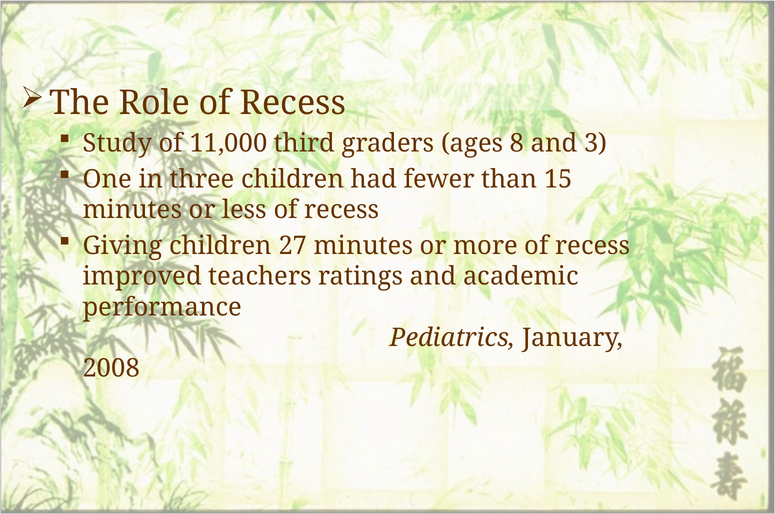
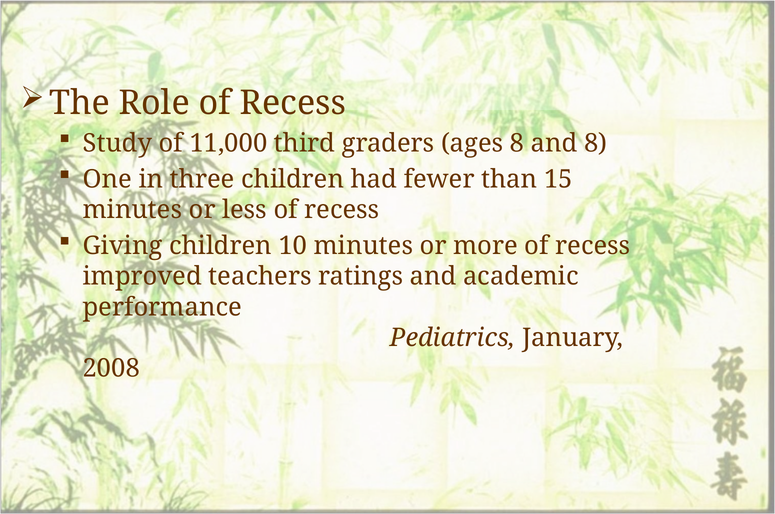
and 3: 3 -> 8 (596, 144)
27: 27 -> 10 (293, 246)
